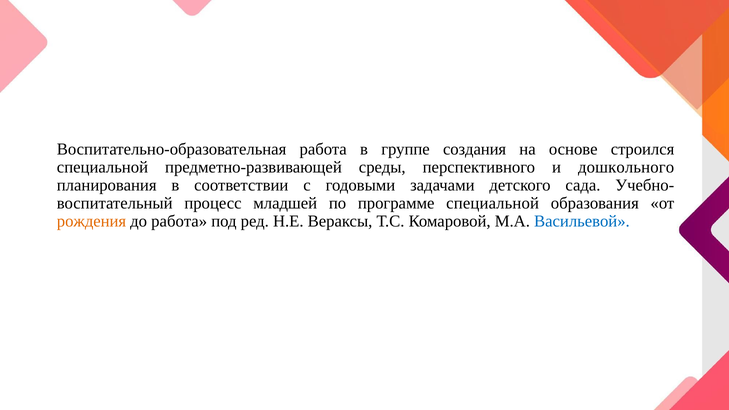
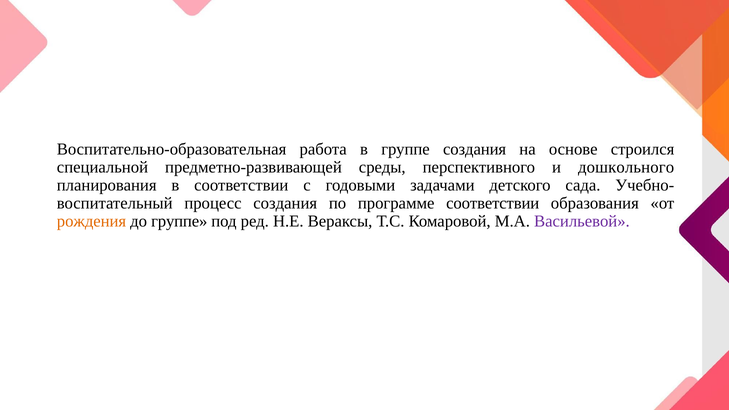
процесс младшей: младшей -> создания (285, 203)
программе специальной: специальной -> соответствии (493, 203)
до работа: работа -> группе (179, 221)
Васильевой colour: blue -> purple (582, 221)
